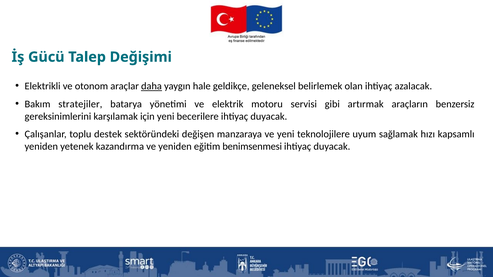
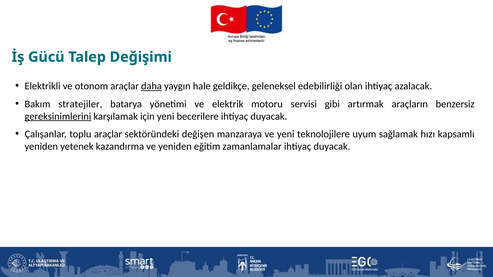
belirlemek: belirlemek -> edebilirliği (320, 86)
gereksinimlerini underline: none -> present (58, 116)
toplu destek: destek -> araçlar (108, 134)
benimsenmesi: benimsenmesi -> zamanlamalar (252, 147)
